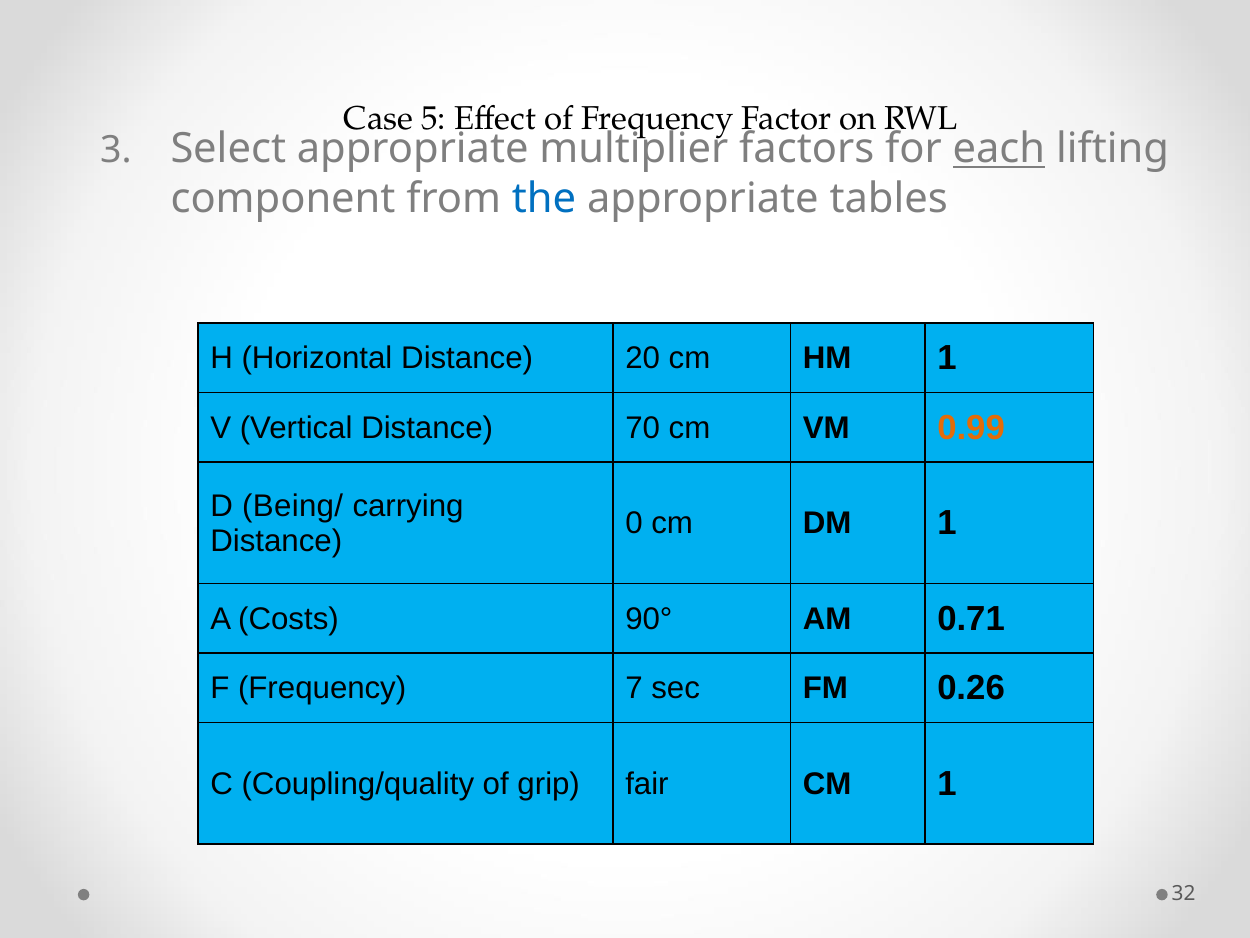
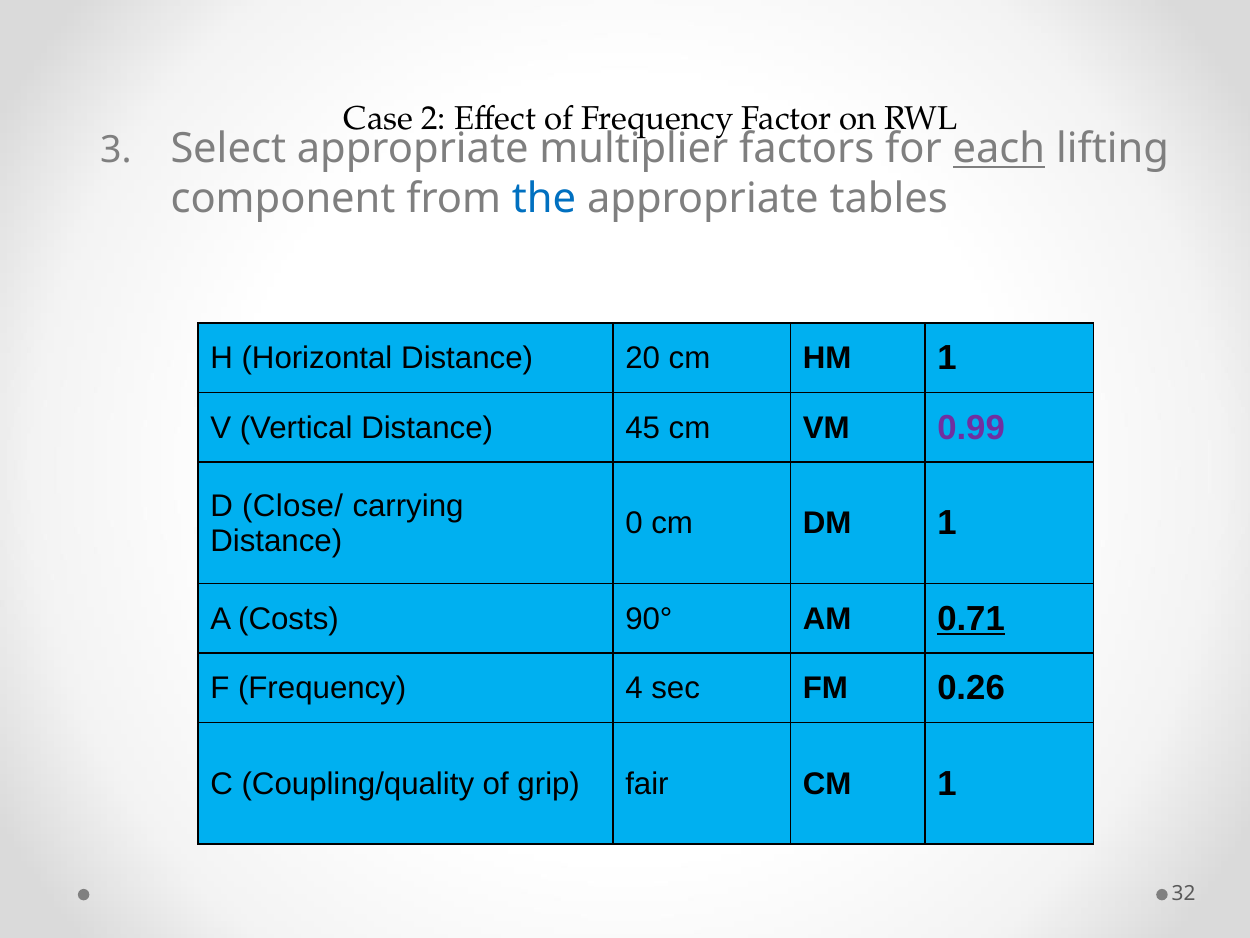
5: 5 -> 2 (434, 119)
70: 70 -> 45 (643, 428)
0.99 colour: orange -> purple (971, 428)
Being/: Being/ -> Close/ (293, 506)
0.71 underline: none -> present (971, 619)
7: 7 -> 4 (634, 688)
